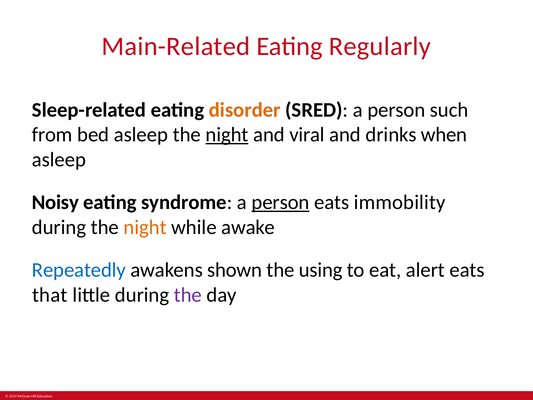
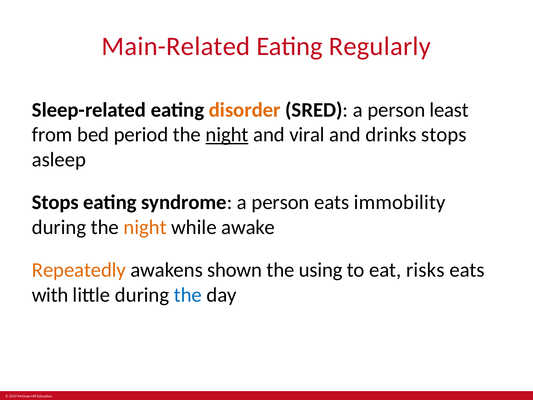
such: such -> least (449, 110)
bed asleep: asleep -> period (141, 135)
drinks when: when -> stops (444, 135)
Noisy: Noisy -> Stops (55, 202)
person underline: present -> none (281, 202)
Repeatedly colour: blue -> orange (79, 270)
alert: alert -> risks (425, 270)
that: that -> with (50, 295)
the colour: purple -> blue (188, 295)
